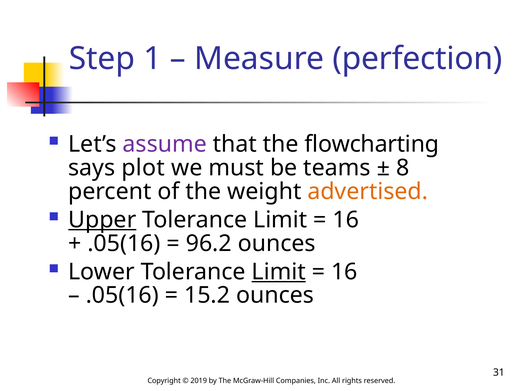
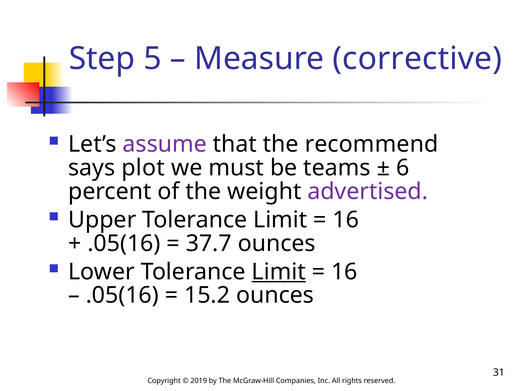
1: 1 -> 5 (153, 59)
perfection: perfection -> corrective (417, 59)
flowcharting: flowcharting -> recommend (372, 144)
8: 8 -> 6 (403, 168)
advertised colour: orange -> purple (368, 191)
Upper underline: present -> none (102, 220)
96.2: 96.2 -> 37.7 (209, 243)
